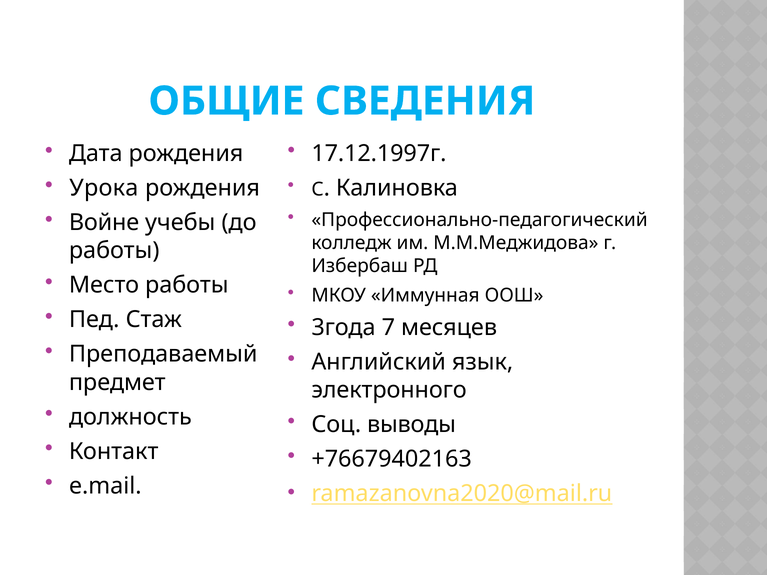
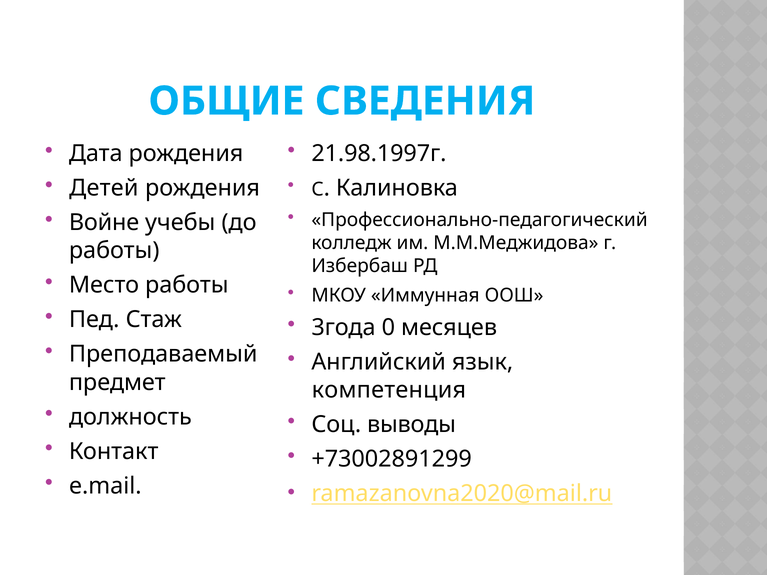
17.12.1997г: 17.12.1997г -> 21.98.1997г (379, 154)
Урока: Урока -> Детей (104, 188)
7: 7 -> 0 (388, 328)
электронного: электронного -> компетенция (389, 390)
+76679402163: +76679402163 -> +73002891299 (392, 459)
